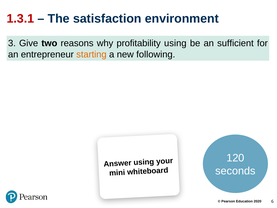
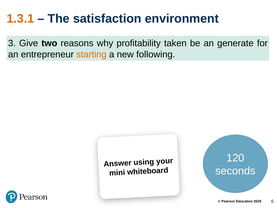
1.3.1 colour: red -> orange (20, 19)
profitability using: using -> taken (175, 43)
sufficient: sufficient -> generate (235, 43)
